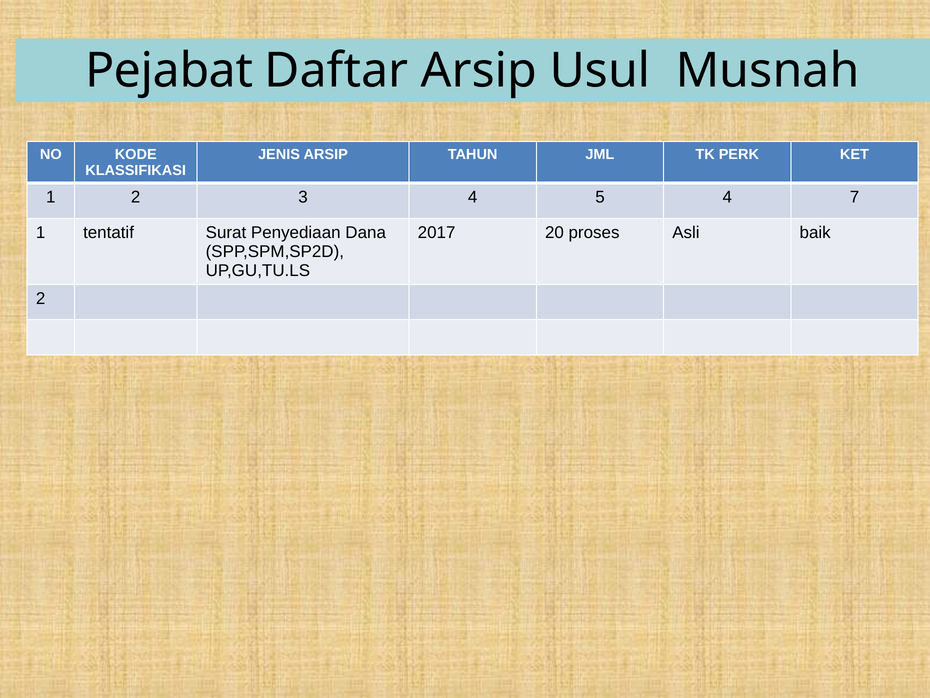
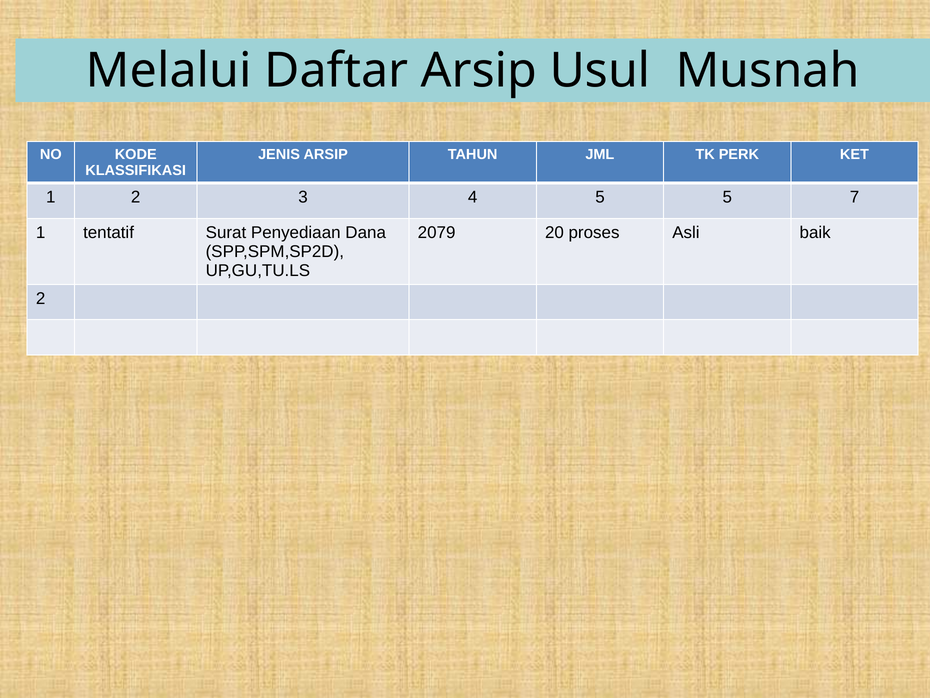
Pejabat: Pejabat -> Melalui (169, 71)
5 4: 4 -> 5 (727, 197)
2017: 2017 -> 2079 (437, 232)
